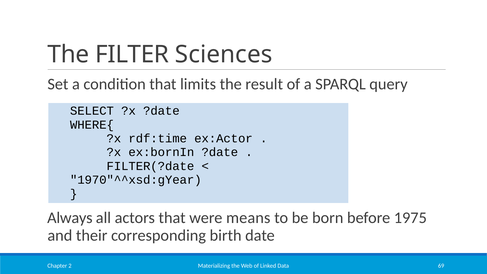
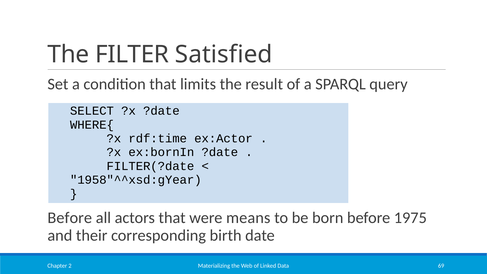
Sciences: Sciences -> Satisfied (224, 55)
1970"^^xsd:gYear: 1970"^^xsd:gYear -> 1958"^^xsd:gYear (136, 180)
Always: Always -> Before (70, 218)
